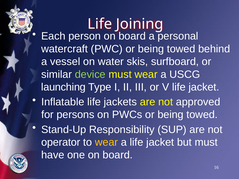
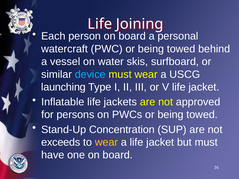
device colour: light green -> light blue (90, 74)
Responsibility: Responsibility -> Concentration (122, 130)
operator: operator -> exceeds (61, 142)
